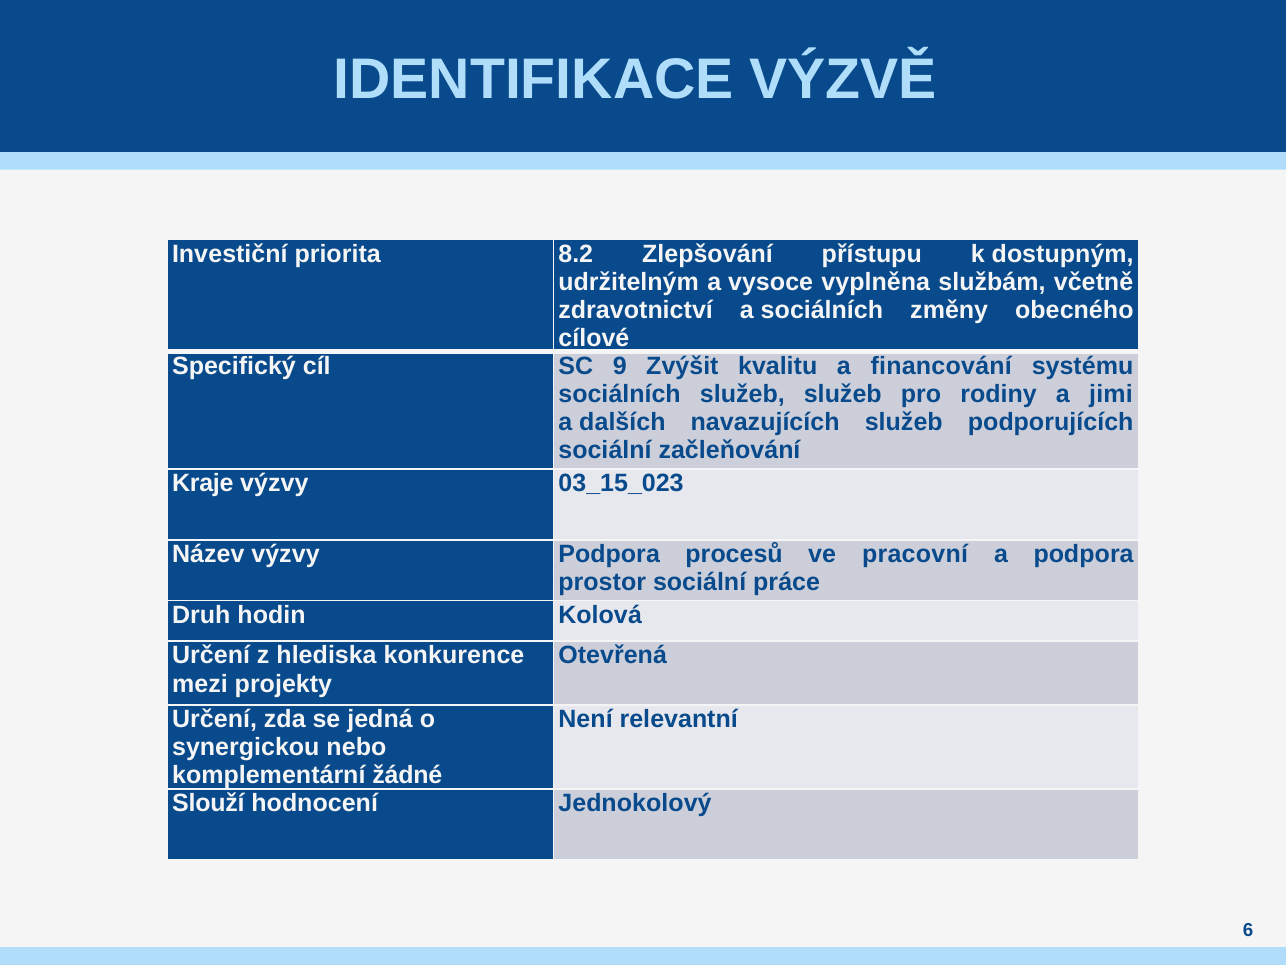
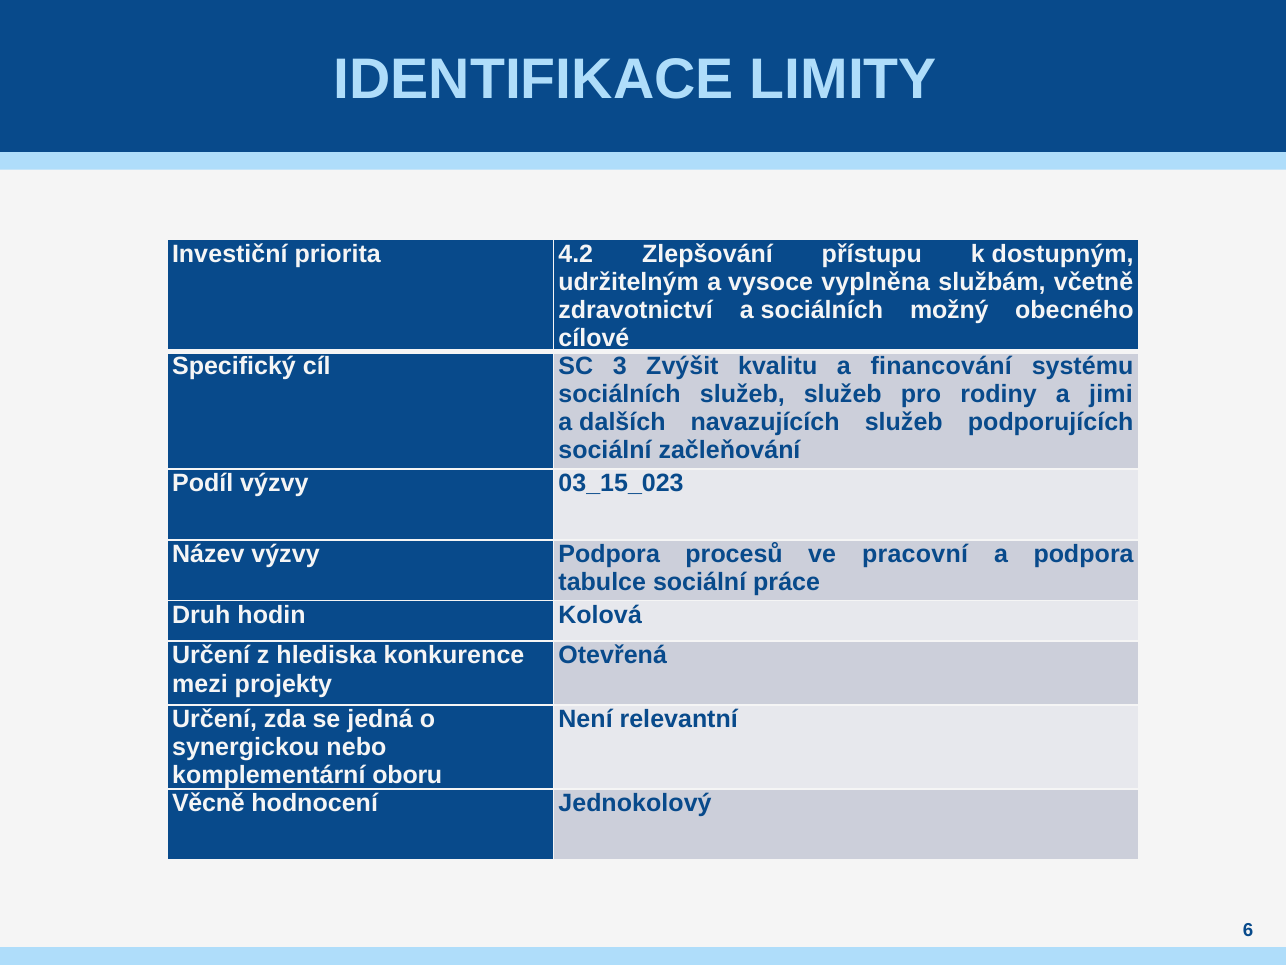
VÝZVĚ: VÝZVĚ -> LIMITY (843, 80)
8.2: 8.2 -> 4.2 (576, 254)
změny: změny -> možný (949, 310)
9: 9 -> 3 (620, 366)
Kraje: Kraje -> Podíl (203, 483)
prostor: prostor -> tabulce (602, 582)
žádné: žádné -> oboru (407, 775)
Slouží: Slouží -> Věcně (208, 803)
